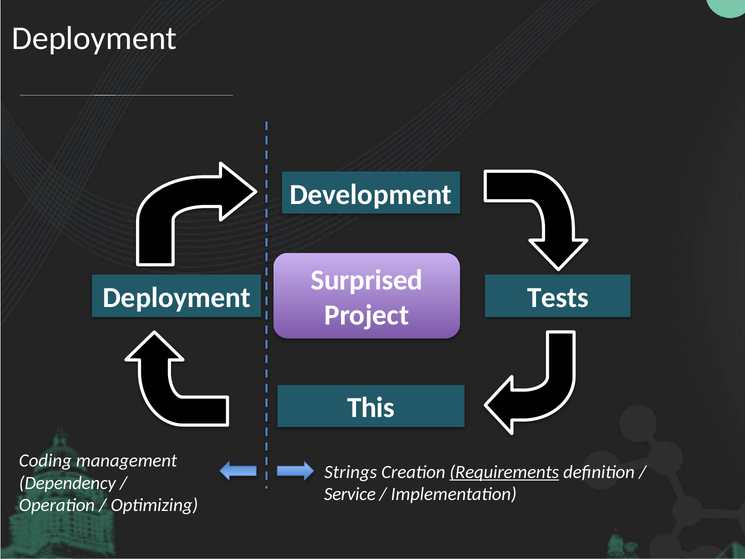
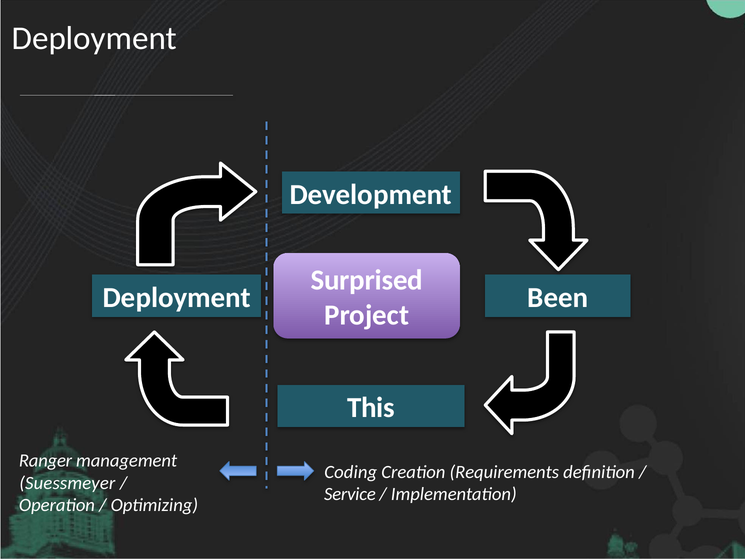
Tests: Tests -> Been (558, 298)
Coding: Coding -> Ranger (46, 460)
Strings: Strings -> Coding (351, 472)
Requirements underline: present -> none (504, 472)
Dependency: Dependency -> Suessmeyer (67, 483)
